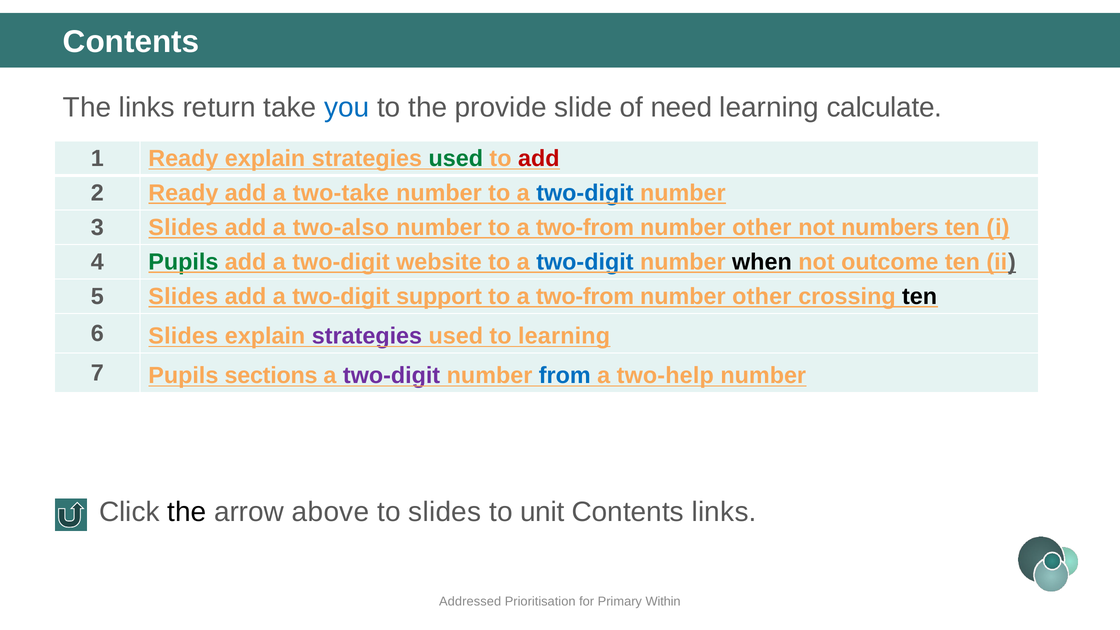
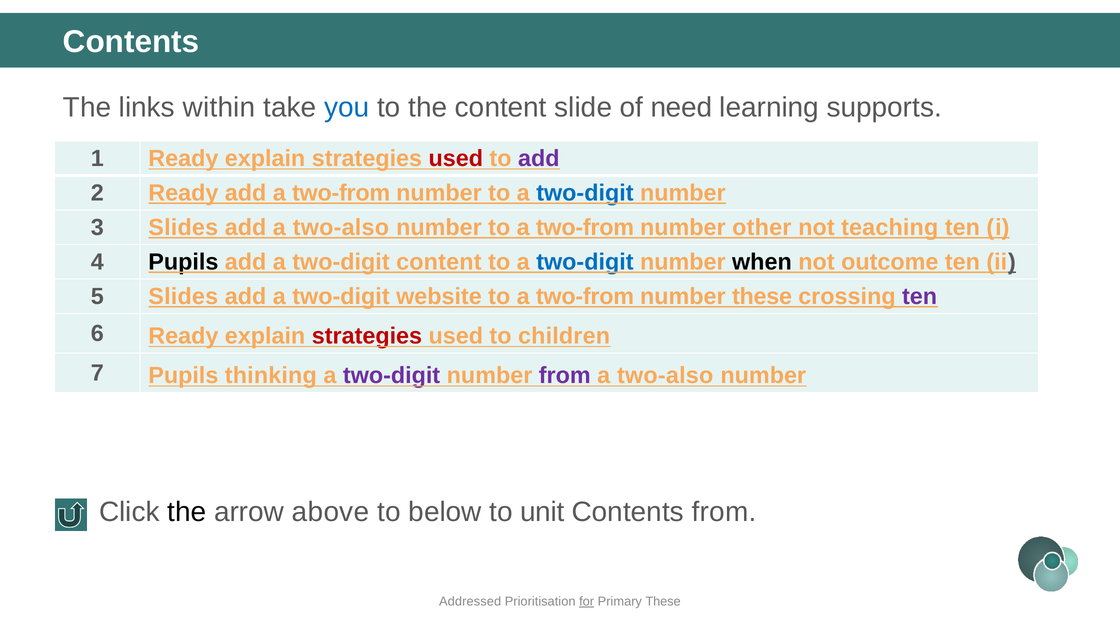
return: return -> within (219, 107)
the provide: provide -> content (501, 107)
calculate: calculate -> supports (884, 107)
used colour: green -> red (456, 159)
add colour: red -> purple (539, 159)
add a two-take: two-take -> two-from (341, 193)
numbers: numbers -> teaching (890, 228)
Pupils colour: green -> black (183, 262)
two-digit website: website -> content (439, 262)
support: support -> website (439, 296)
other: other -> these (762, 296)
ten colour: black -> purple (920, 296)
6 Slides: Slides -> Ready (183, 336)
strategies colour: purple -> red (367, 336)
to learning: learning -> children (564, 336)
sections: sections -> thinking (271, 376)
from colour: blue -> purple (565, 376)
two-help: two-help -> two-also (665, 376)
to slides: slides -> below (445, 512)
Contents links: links -> from (724, 512)
for underline: none -> present (587, 602)
Primary Within: Within -> These (663, 602)
